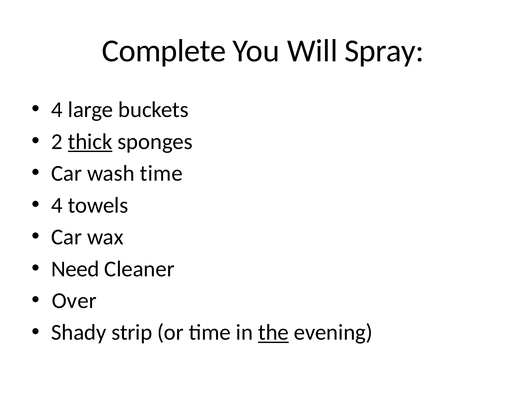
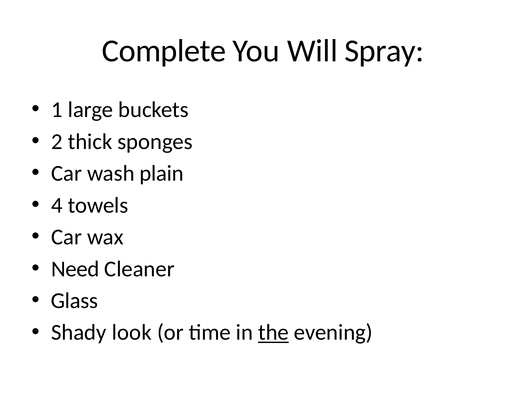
4: 4 -> 1 (57, 110)
thick underline: present -> none (90, 142)
wash time: time -> plain (162, 174)
Over: Over -> Glass (74, 301)
strip: strip -> look (132, 333)
